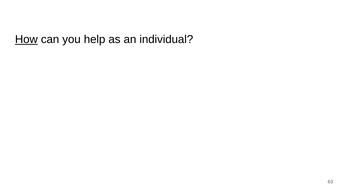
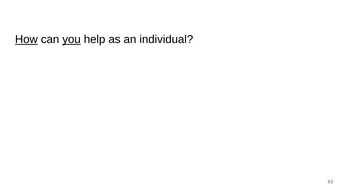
you underline: none -> present (72, 39)
